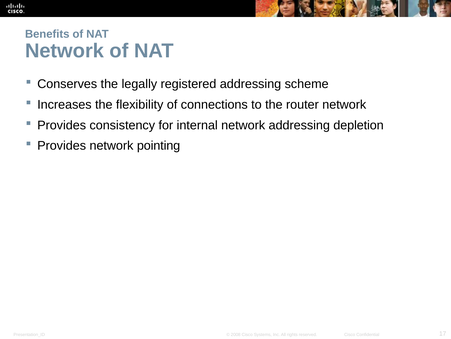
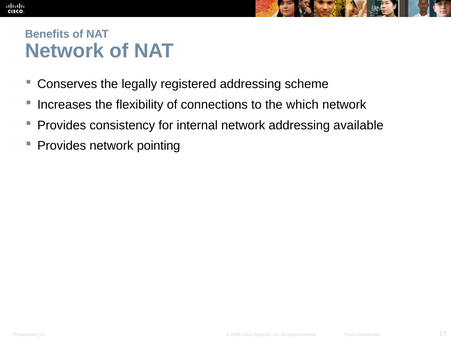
router: router -> which (302, 104)
depletion: depletion -> available (358, 125)
